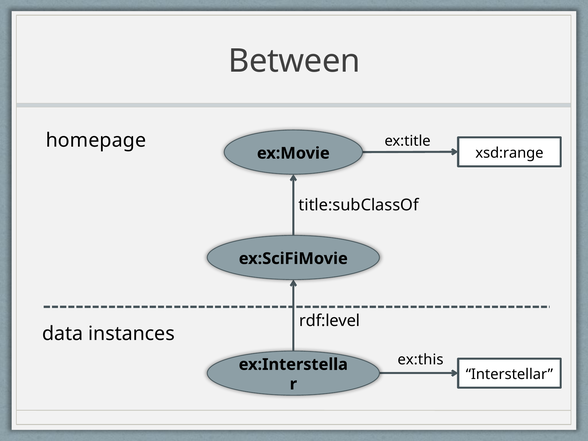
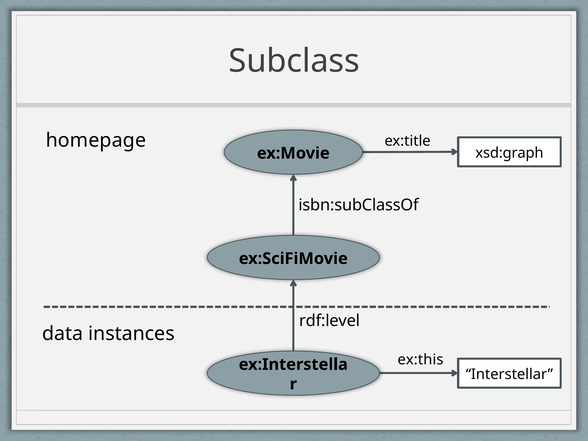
Between: Between -> Subclass (294, 61)
xsd:range: xsd:range -> xsd:graph (509, 153)
title:subClassOf: title:subClassOf -> isbn:subClassOf (359, 205)
